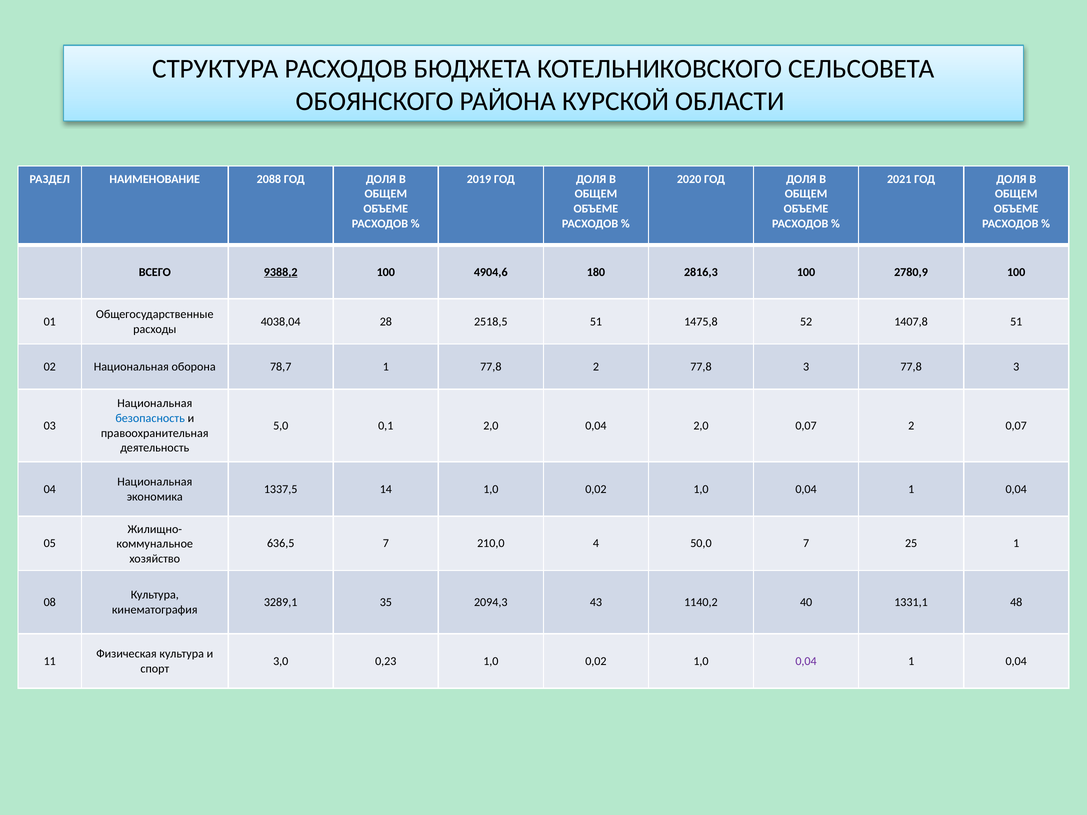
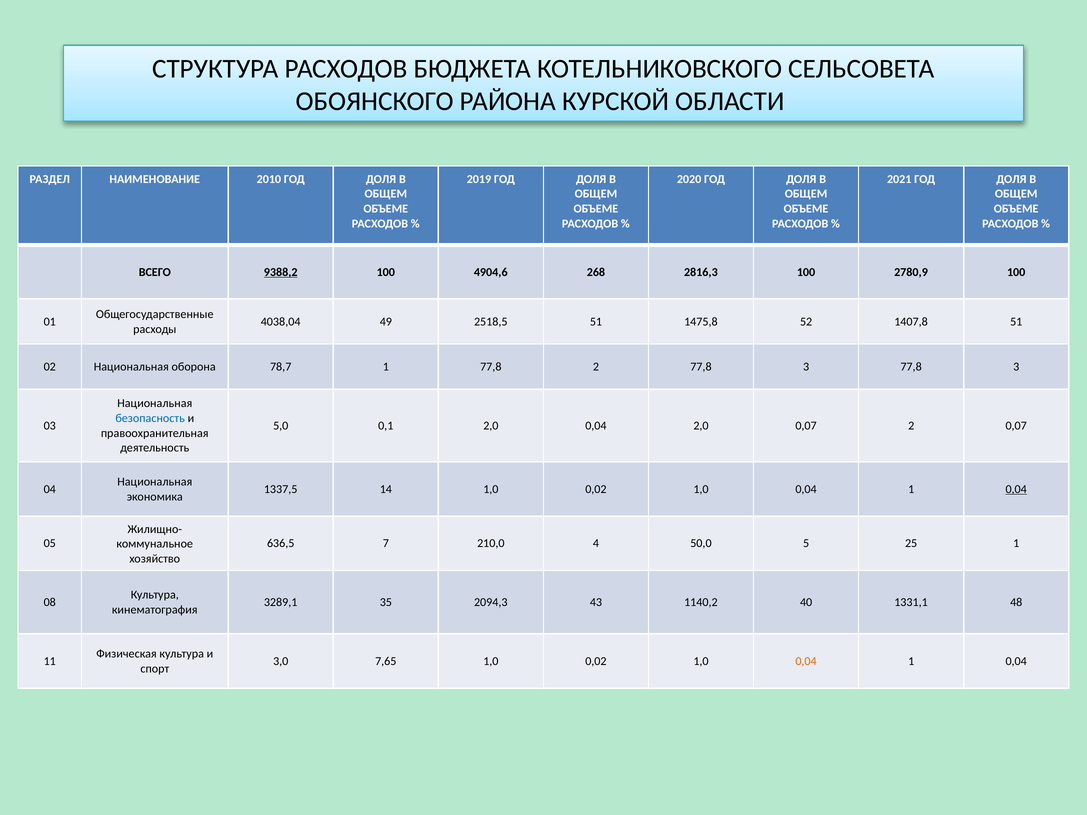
2088: 2088 -> 2010 (269, 179)
180: 180 -> 268 (596, 272)
28: 28 -> 49 (386, 322)
0,04 underline: none -> present (1016, 489)
50,0 7: 7 -> 5 (806, 544)
0,23: 0,23 -> 7,65 (386, 661)
0,04 colour: purple -> orange (806, 661)
